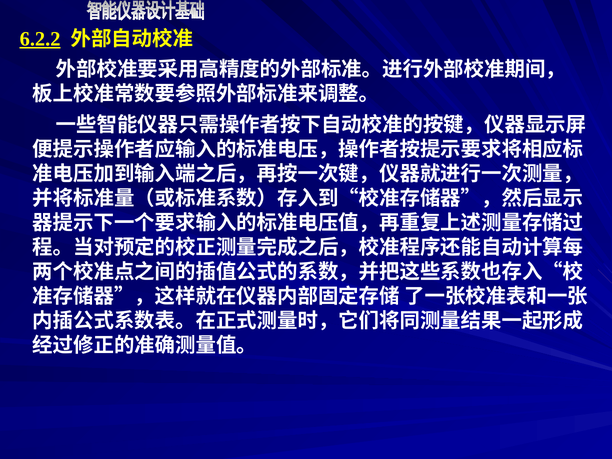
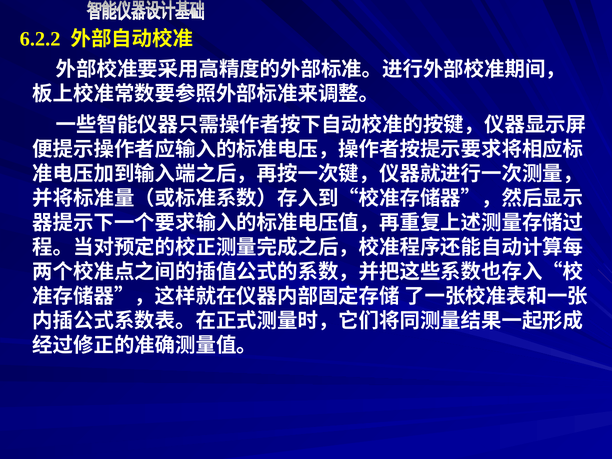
6.2.2 underline: present -> none (40, 39)
